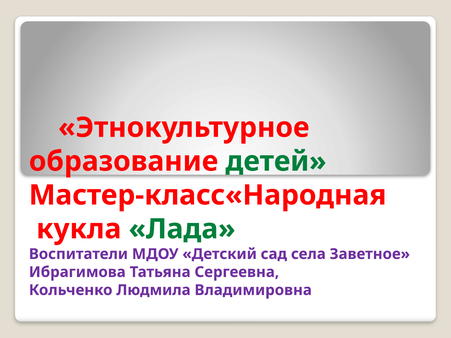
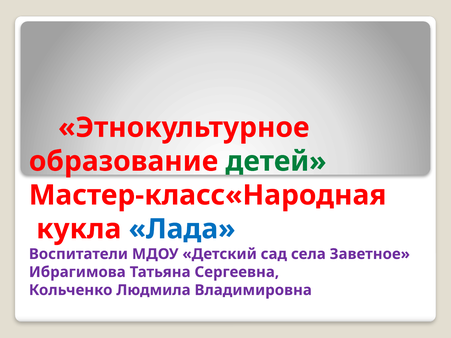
Лада colour: green -> blue (182, 229)
